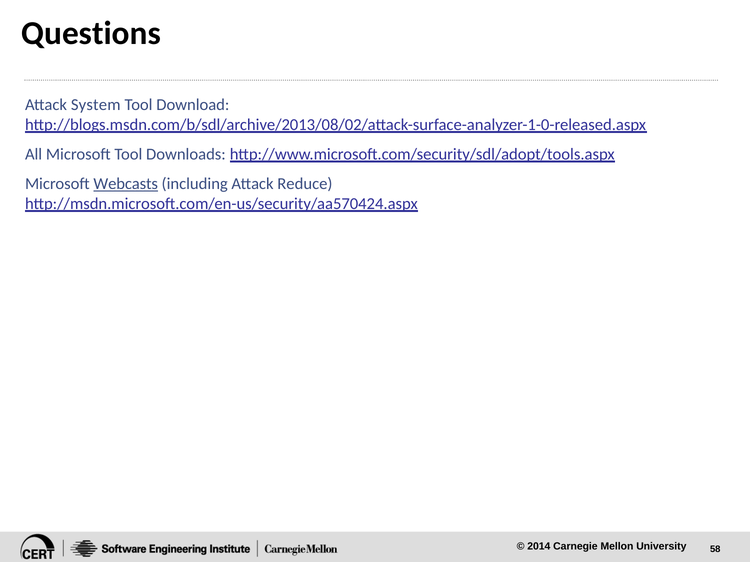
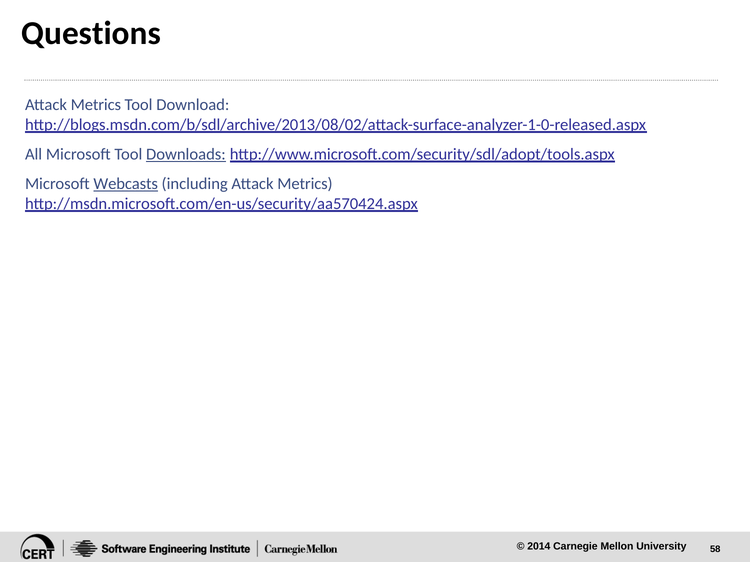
System: System -> Metrics (96, 105)
Downloads underline: none -> present (186, 154)
including Attack Reduce: Reduce -> Metrics (305, 184)
